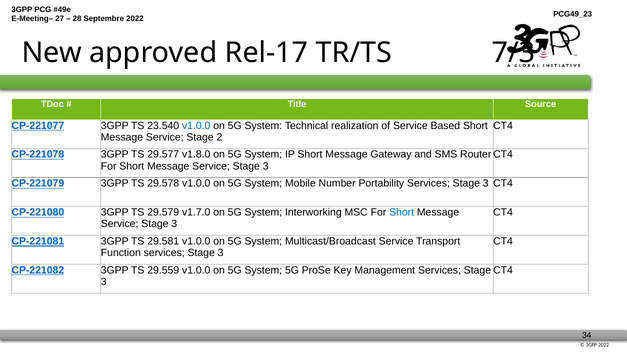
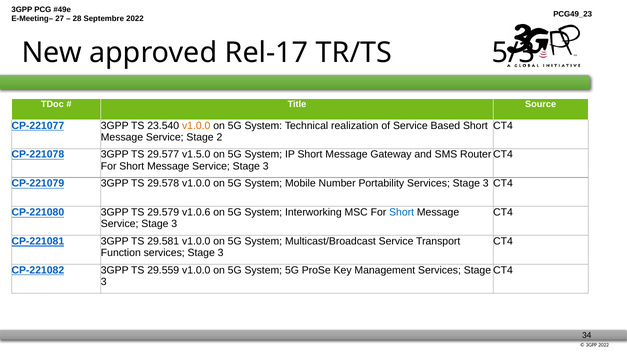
7/3: 7/3 -> 5/3 (514, 53)
v1.0.0 colour: blue -> orange (196, 125)
v1.8.0: v1.8.0 -> v1.5.0 (196, 154)
v1.7.0: v1.7.0 -> v1.0.6 (196, 212)
